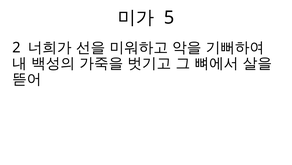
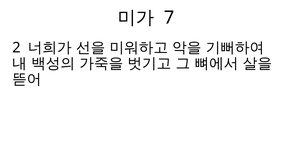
5: 5 -> 7 (169, 18)
